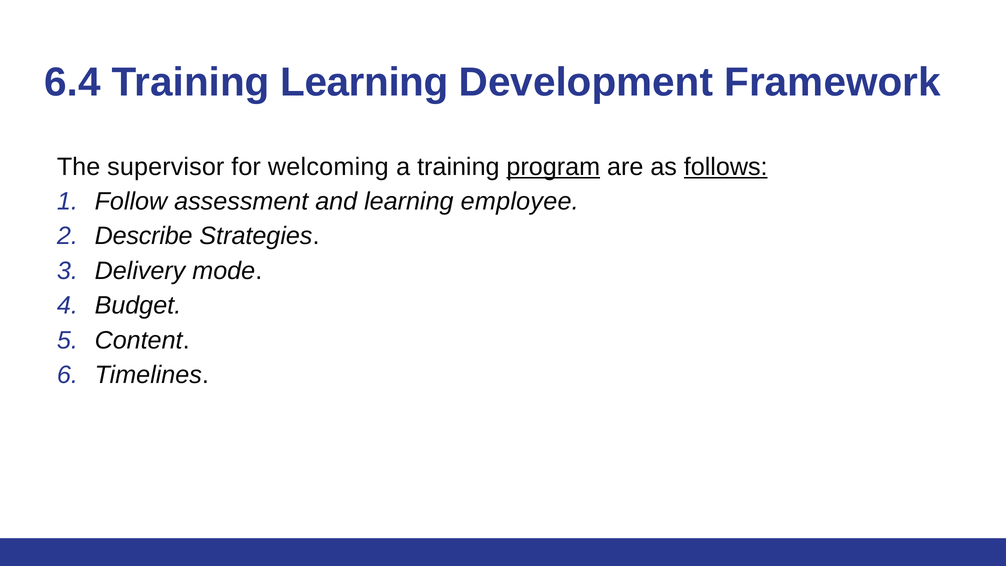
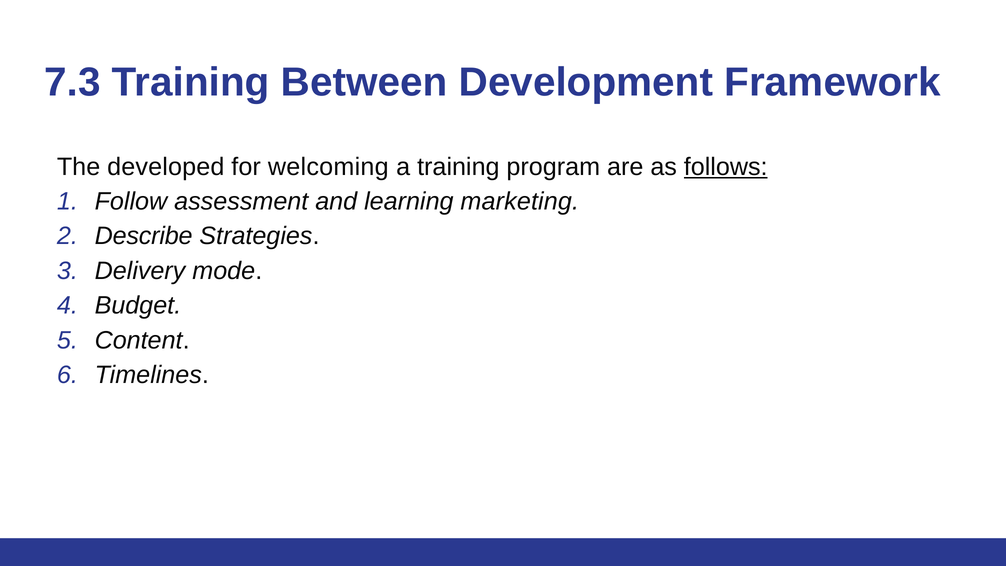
6.4: 6.4 -> 7.3 (72, 82)
Training Learning: Learning -> Between (364, 82)
supervisor: supervisor -> developed (166, 167)
program underline: present -> none (553, 167)
employee: employee -> marketing (520, 201)
